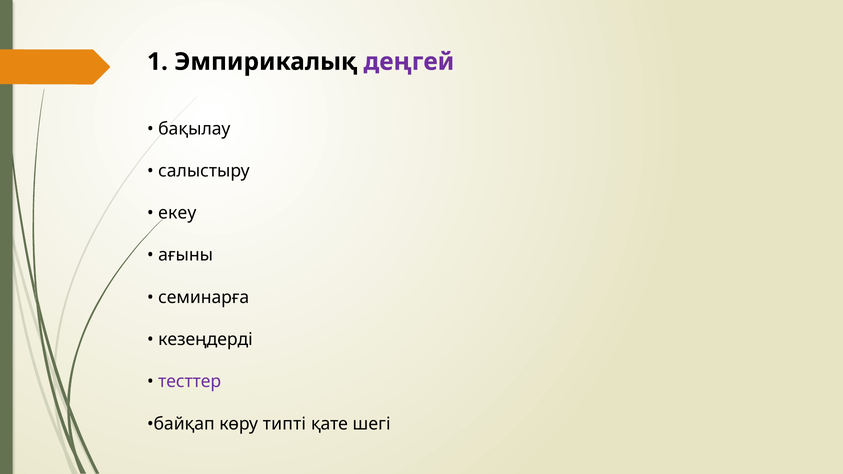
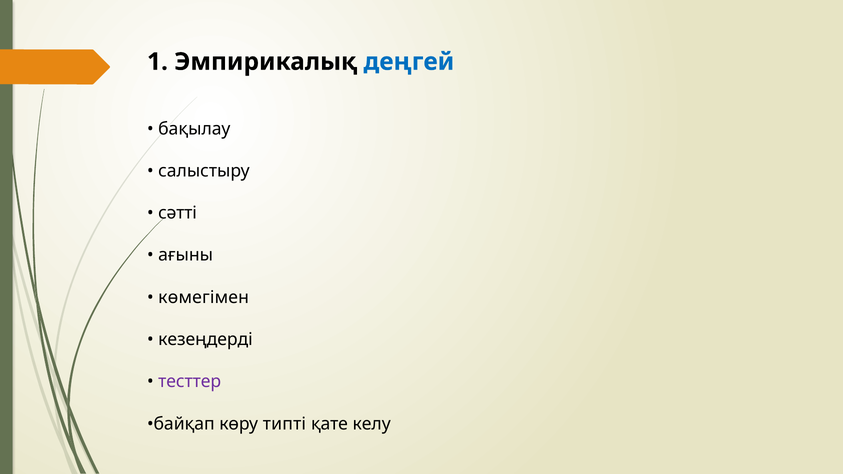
деңгей colour: purple -> blue (409, 62)
екеу: екеу -> сәтті (178, 213)
семинарға: семинарға -> көмегімен (204, 297)
шегі: шегі -> келу (372, 424)
